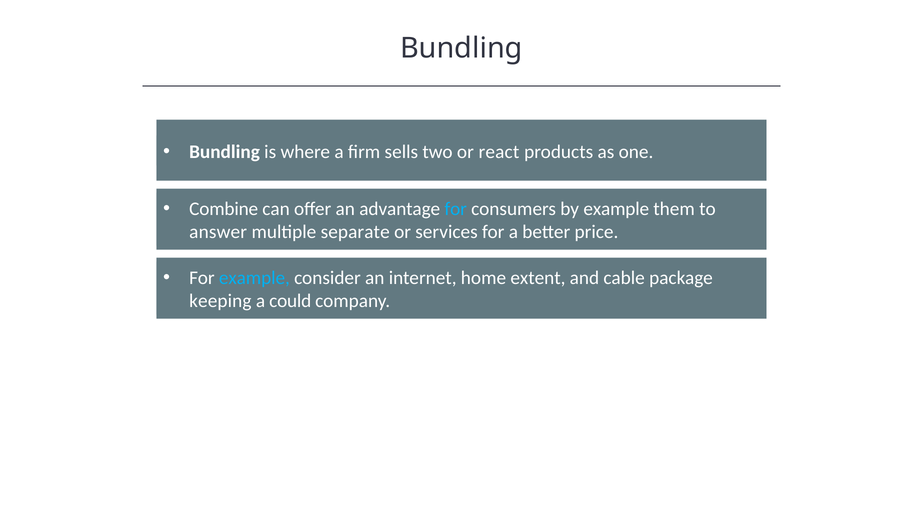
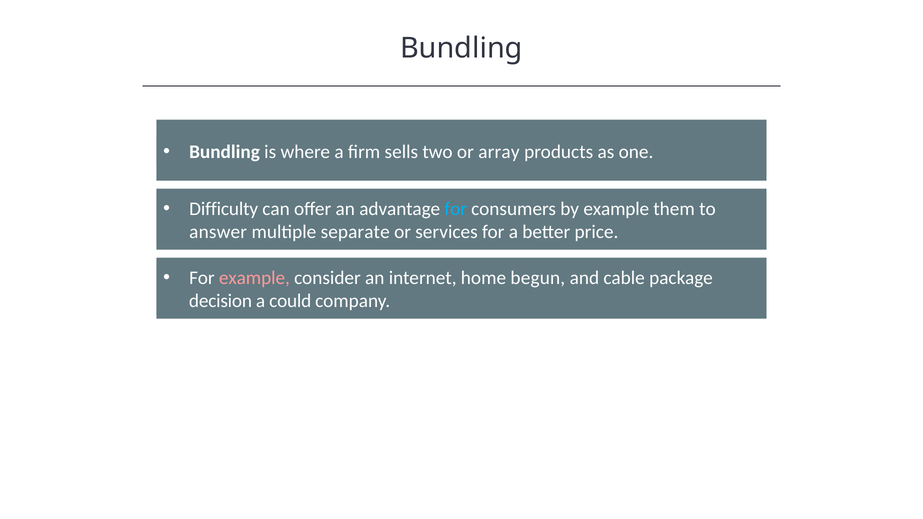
react: react -> array (499, 152)
Combine: Combine -> Difficulty (224, 209)
example colour: light blue -> pink (254, 278)
extent: extent -> begun (538, 278)
keeping: keeping -> decision (220, 301)
